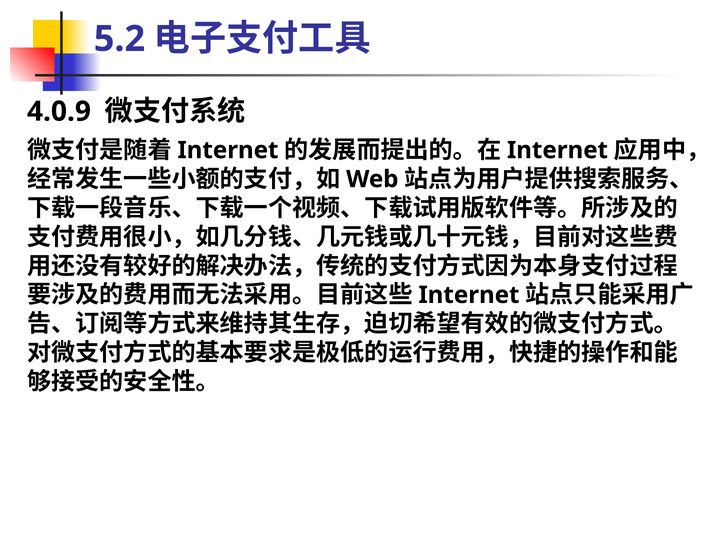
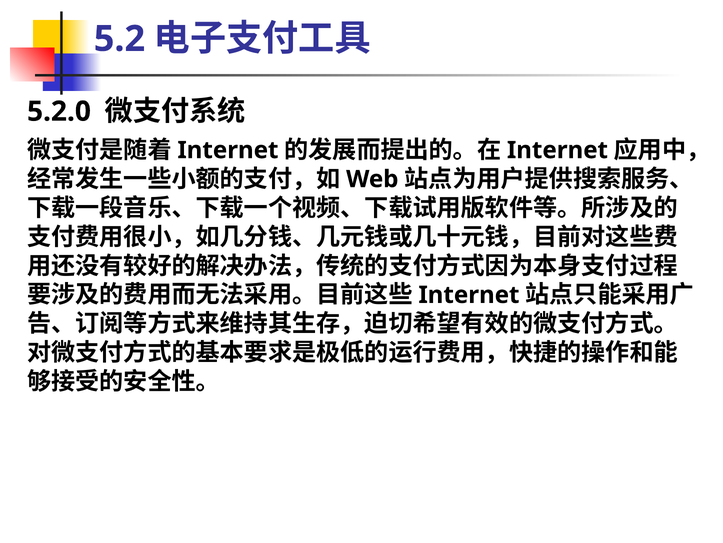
4.0.9: 4.0.9 -> 5.2.0 (59, 111)
